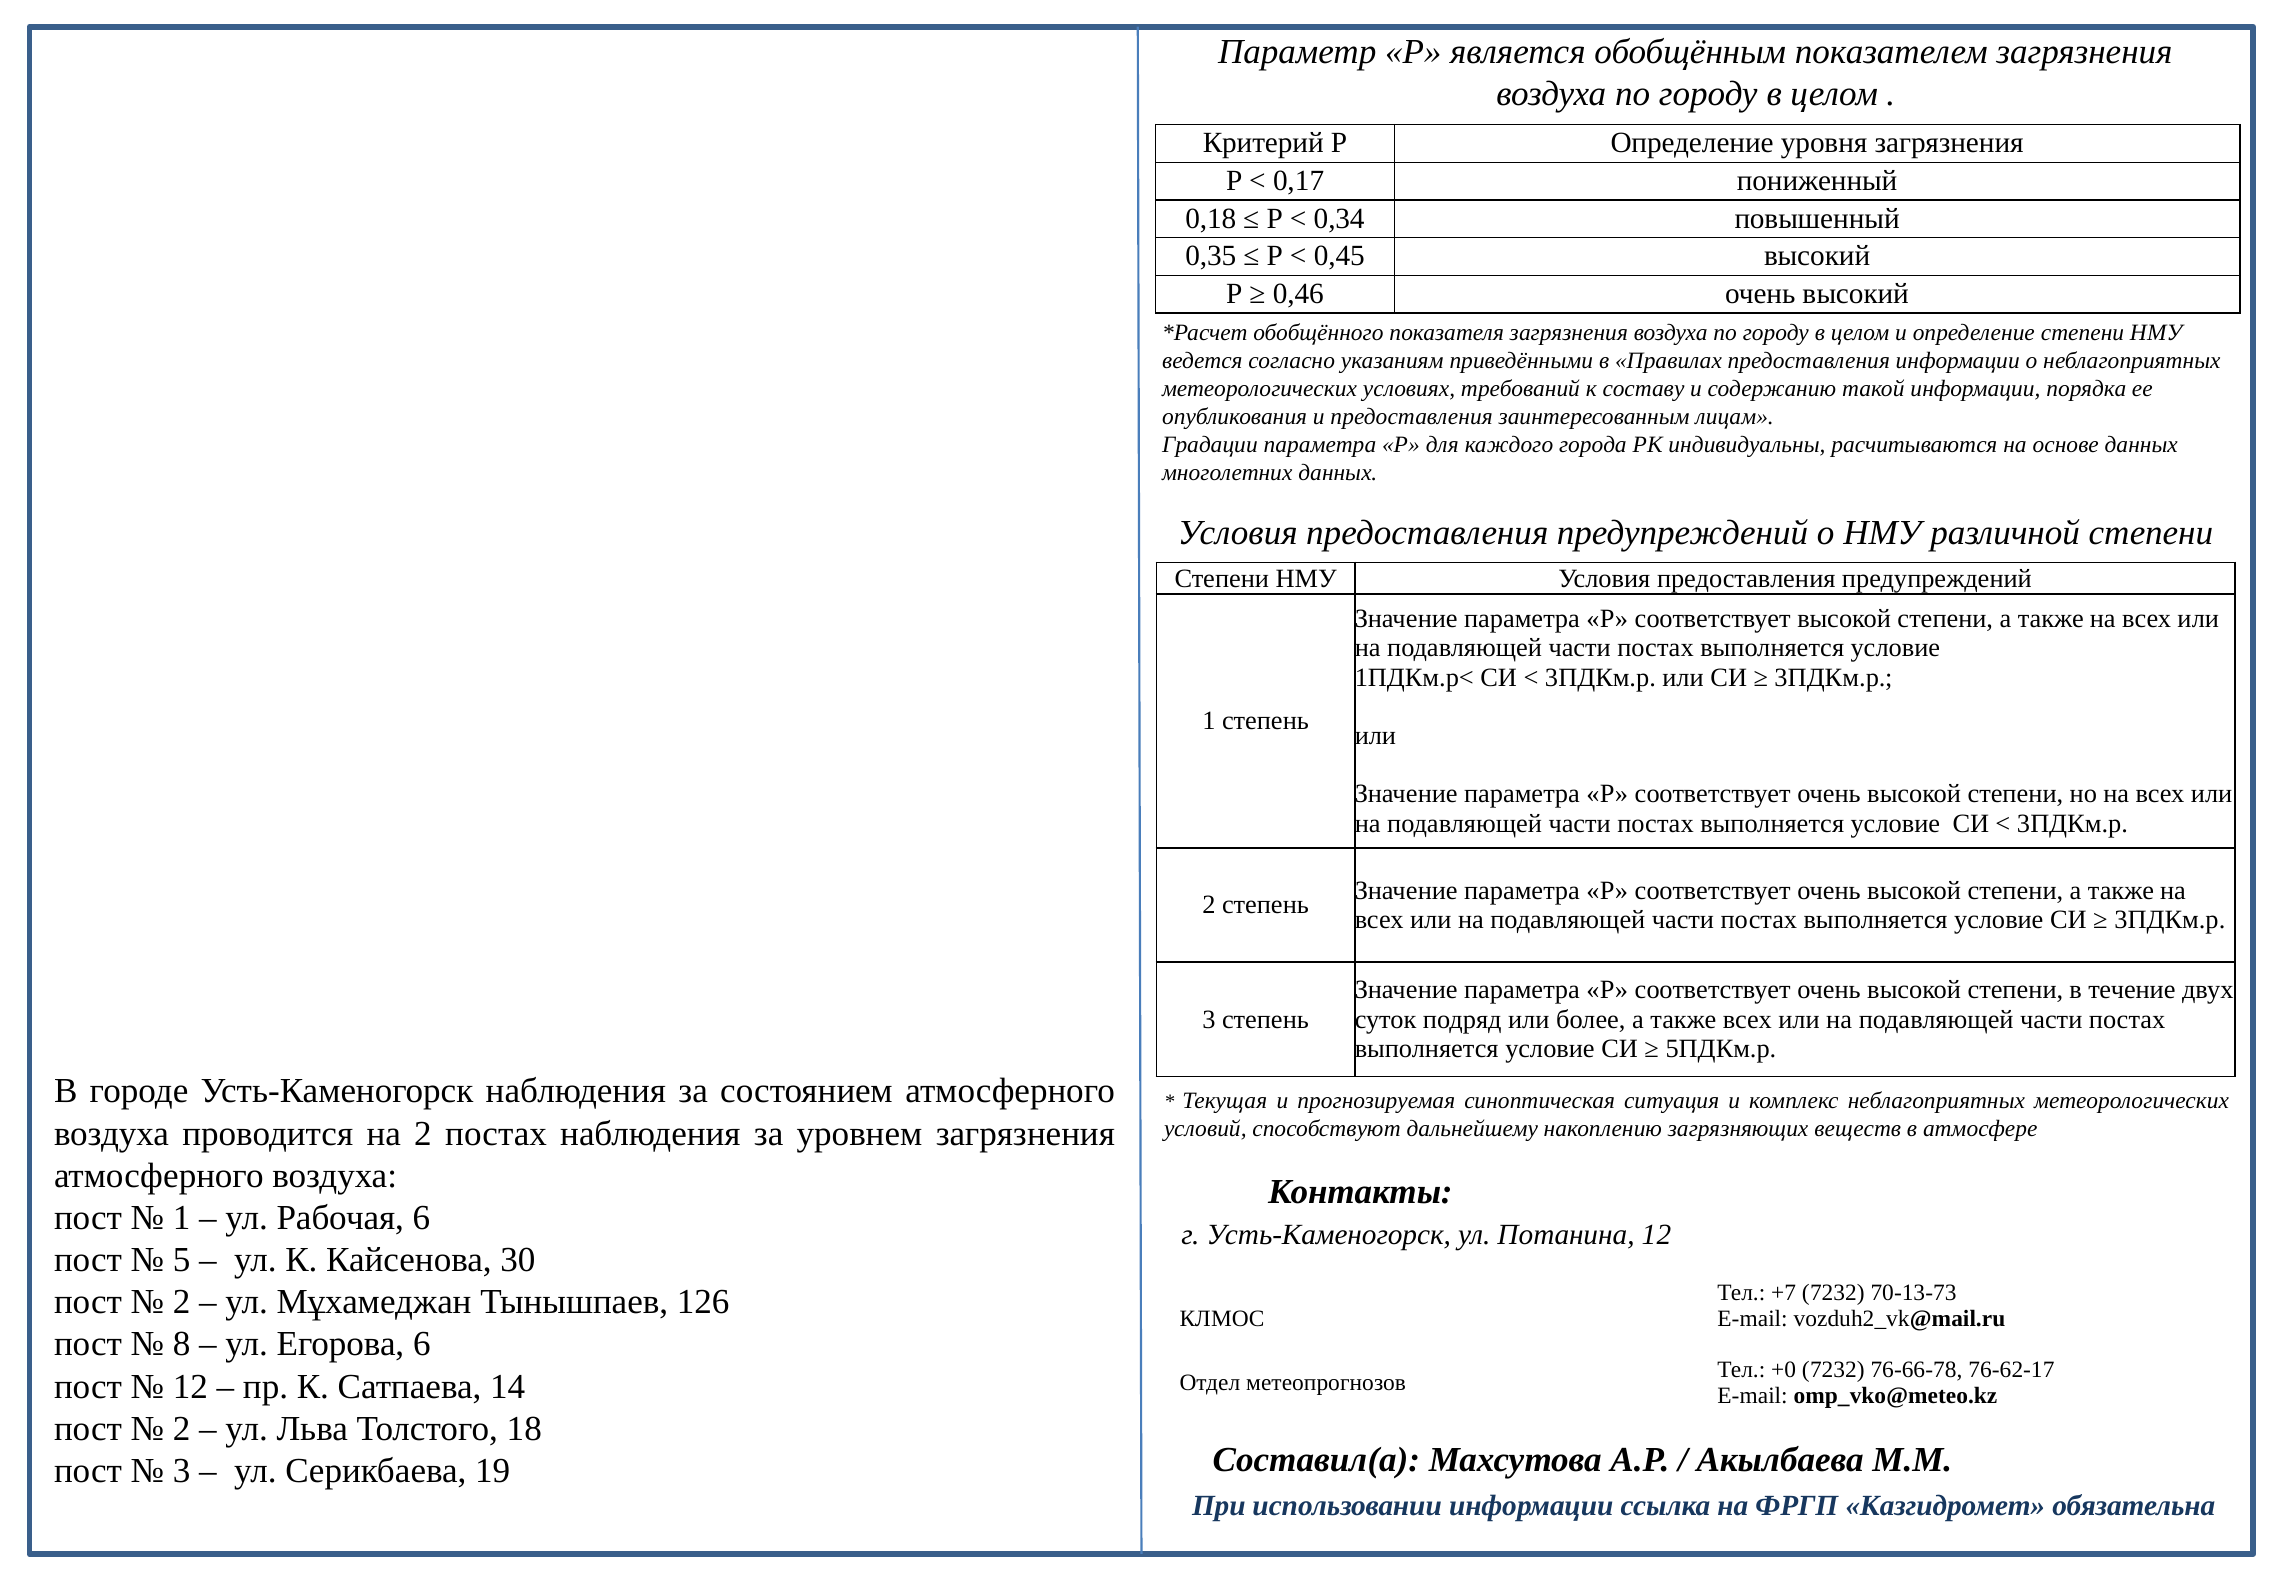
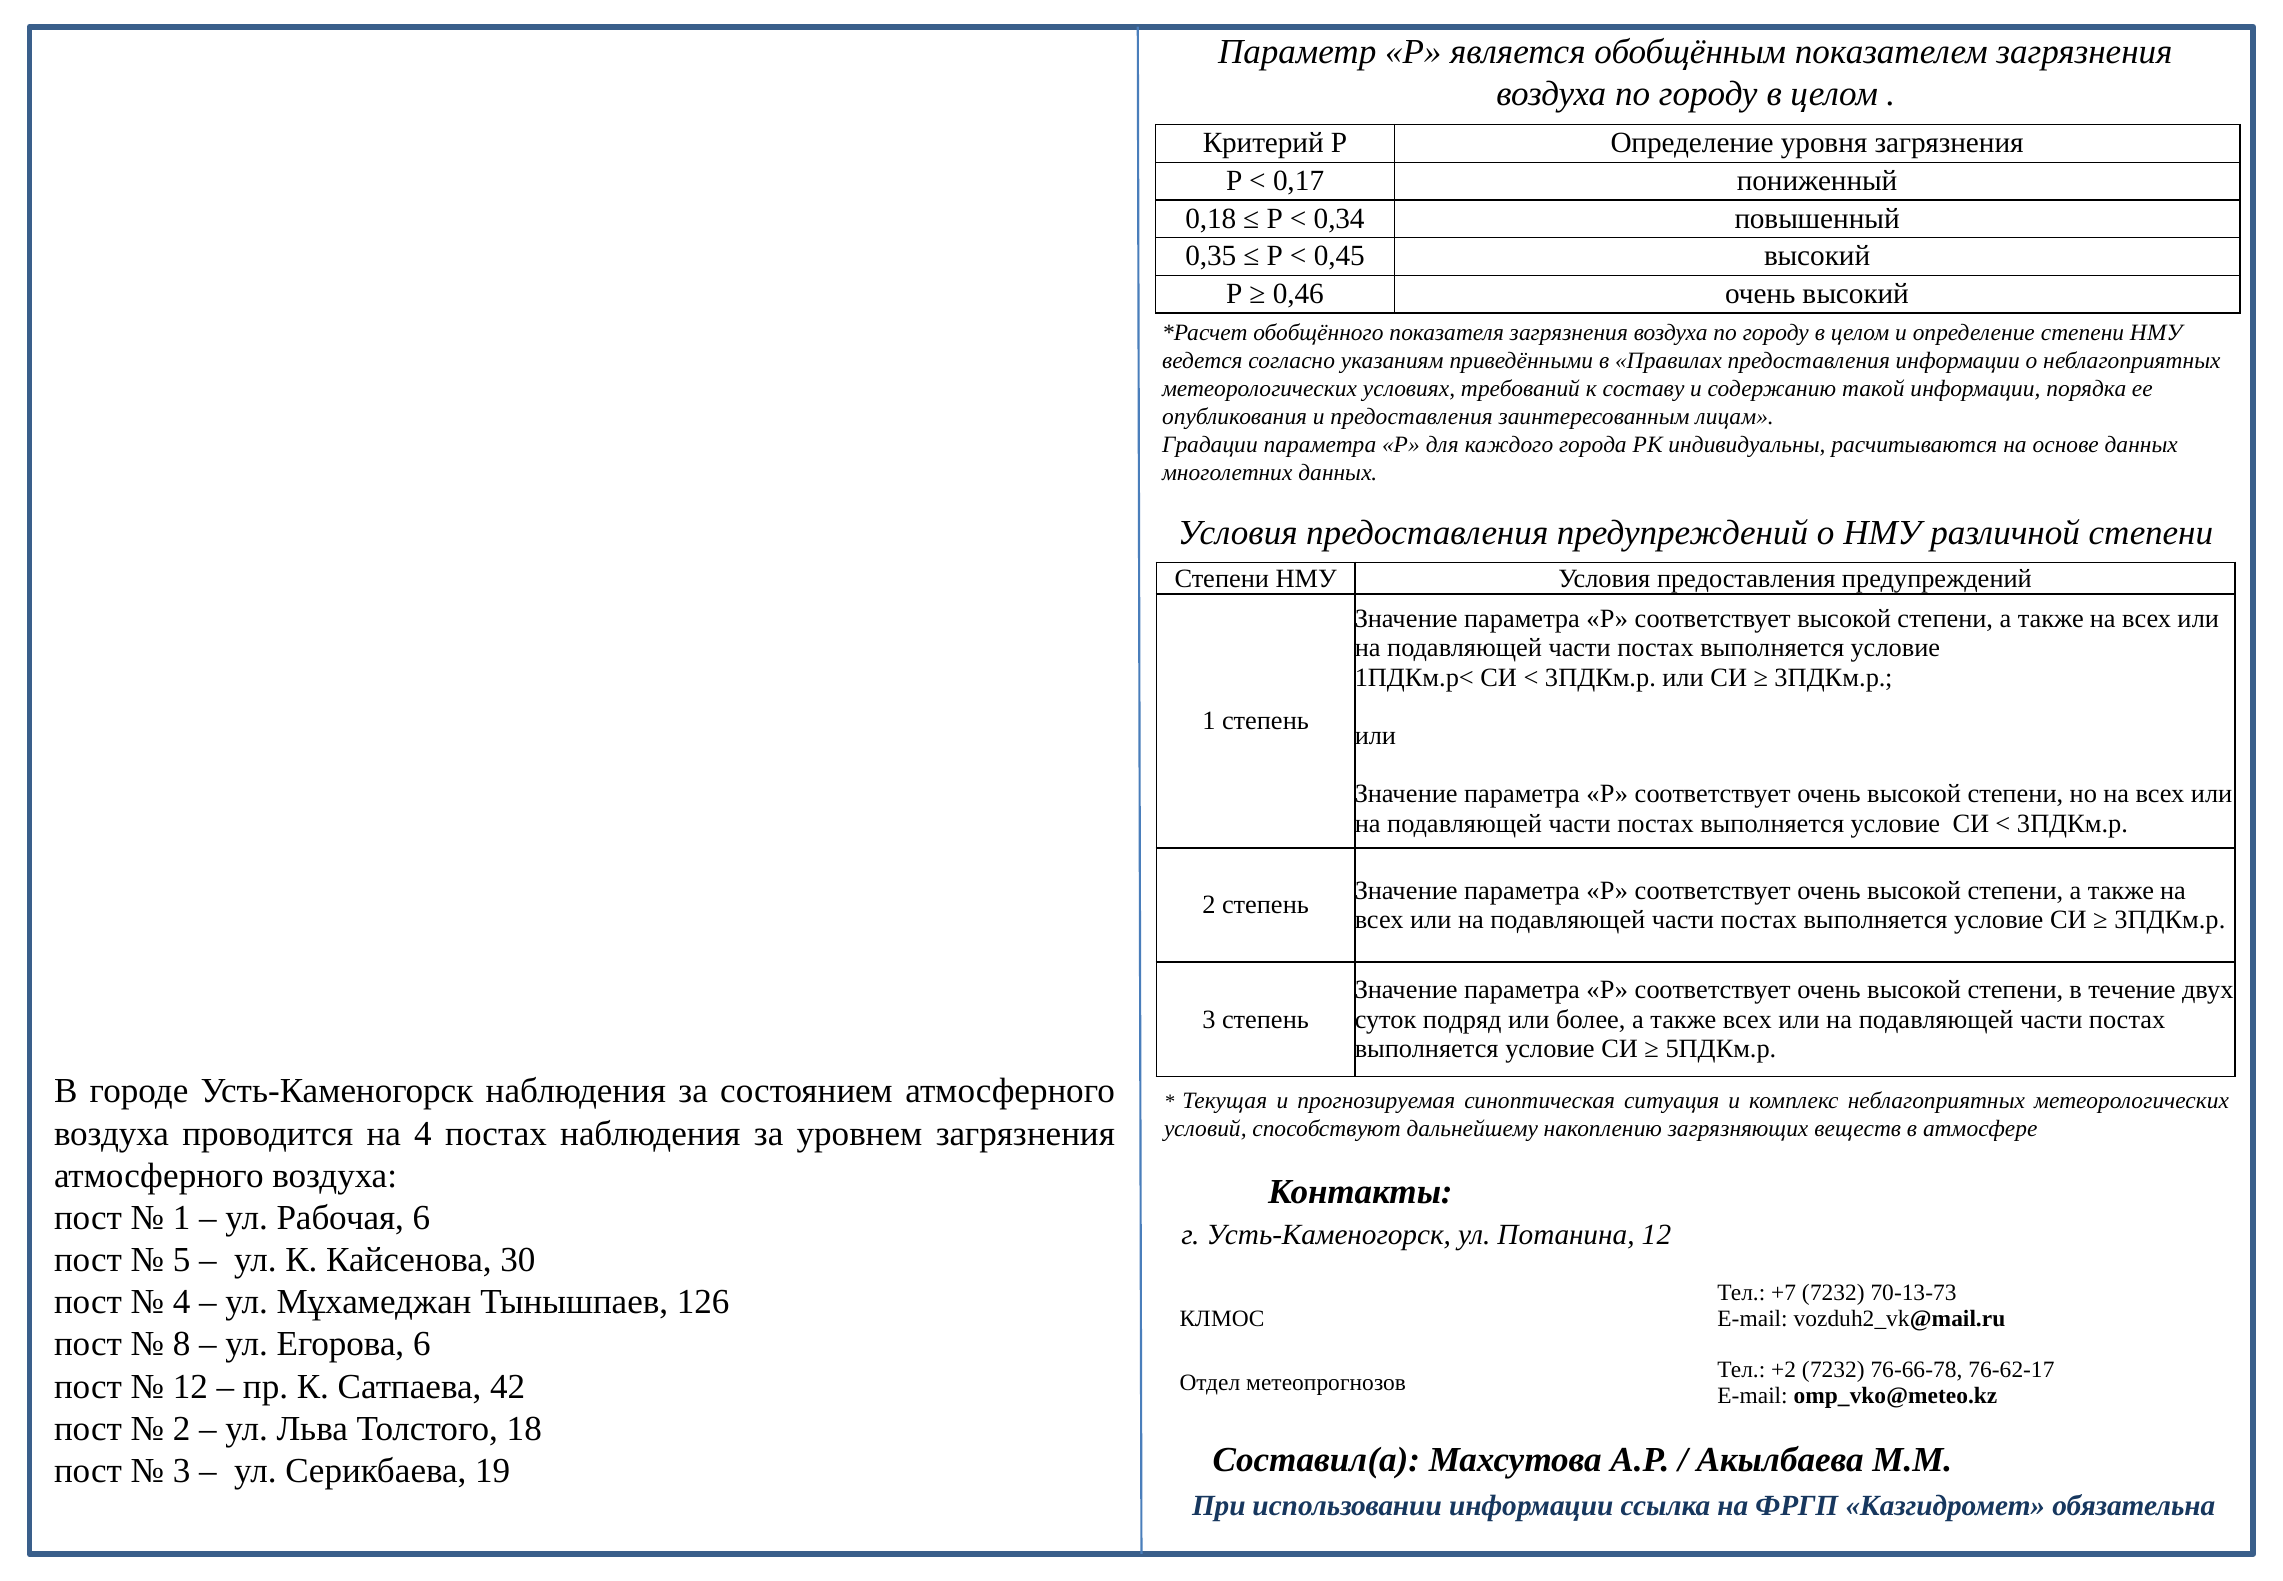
на 2: 2 -> 4 (423, 1133)
2: 2 -> 4 (182, 1302)
+0: +0 -> +2 (1784, 1370)
14: 14 -> 42 (508, 1386)
